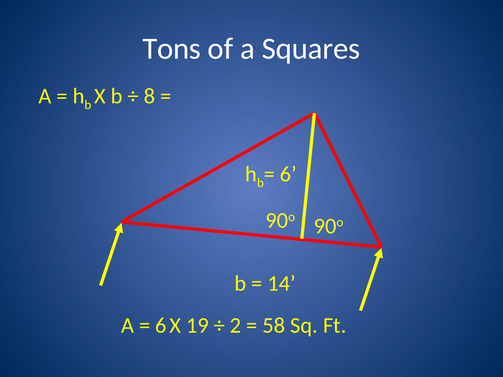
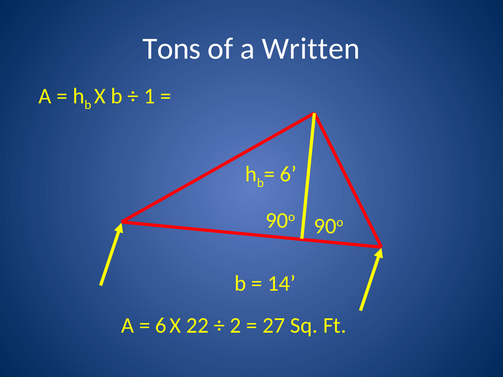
Squares: Squares -> Written (311, 49)
8: 8 -> 1 (149, 96)
19: 19 -> 22 (197, 326)
58: 58 -> 27 (274, 326)
